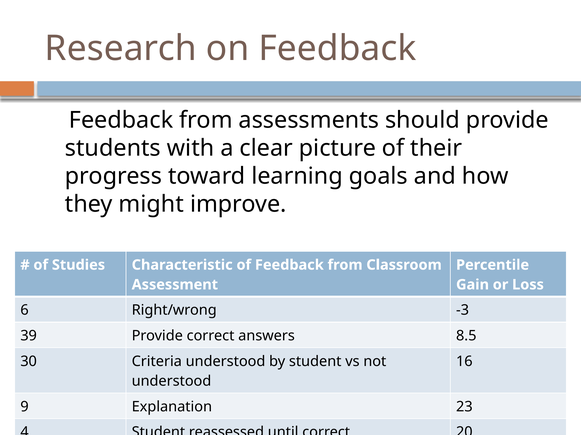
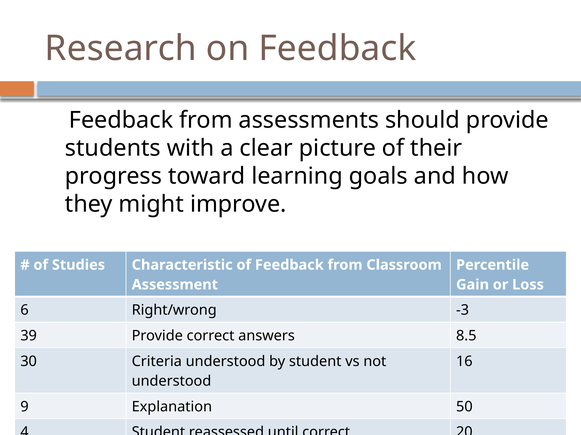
23: 23 -> 50 (464, 407)
